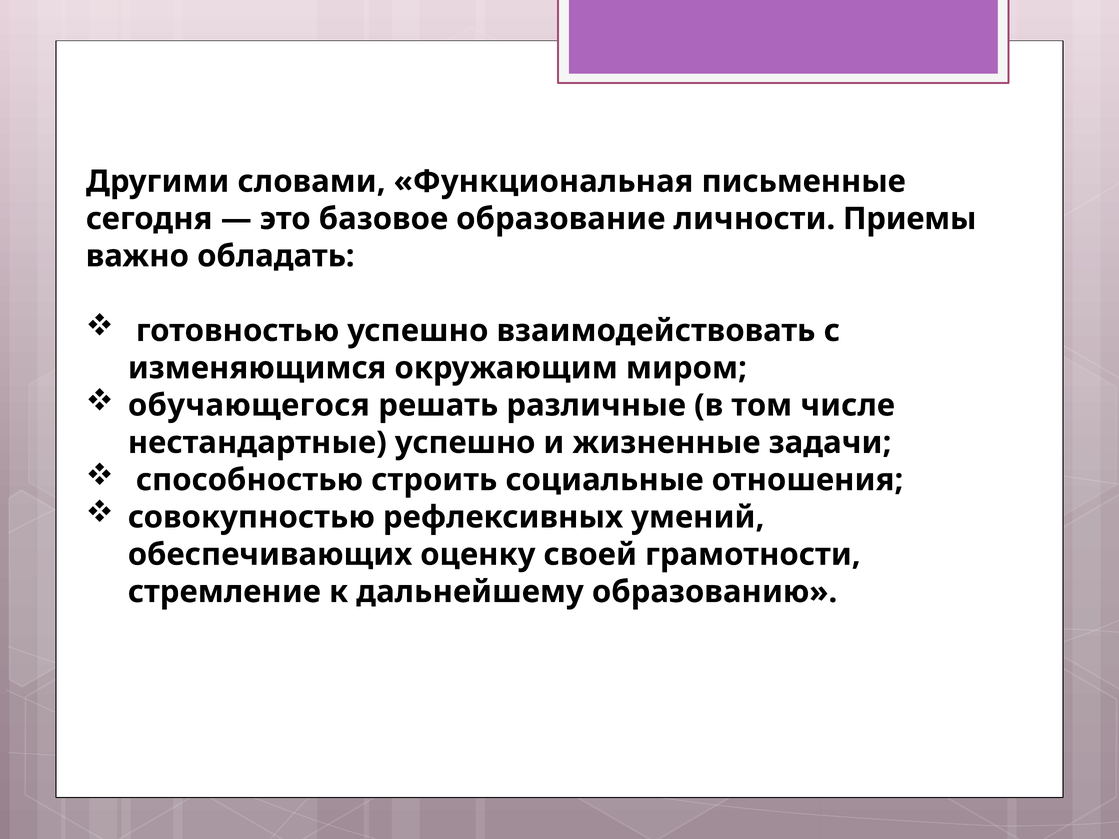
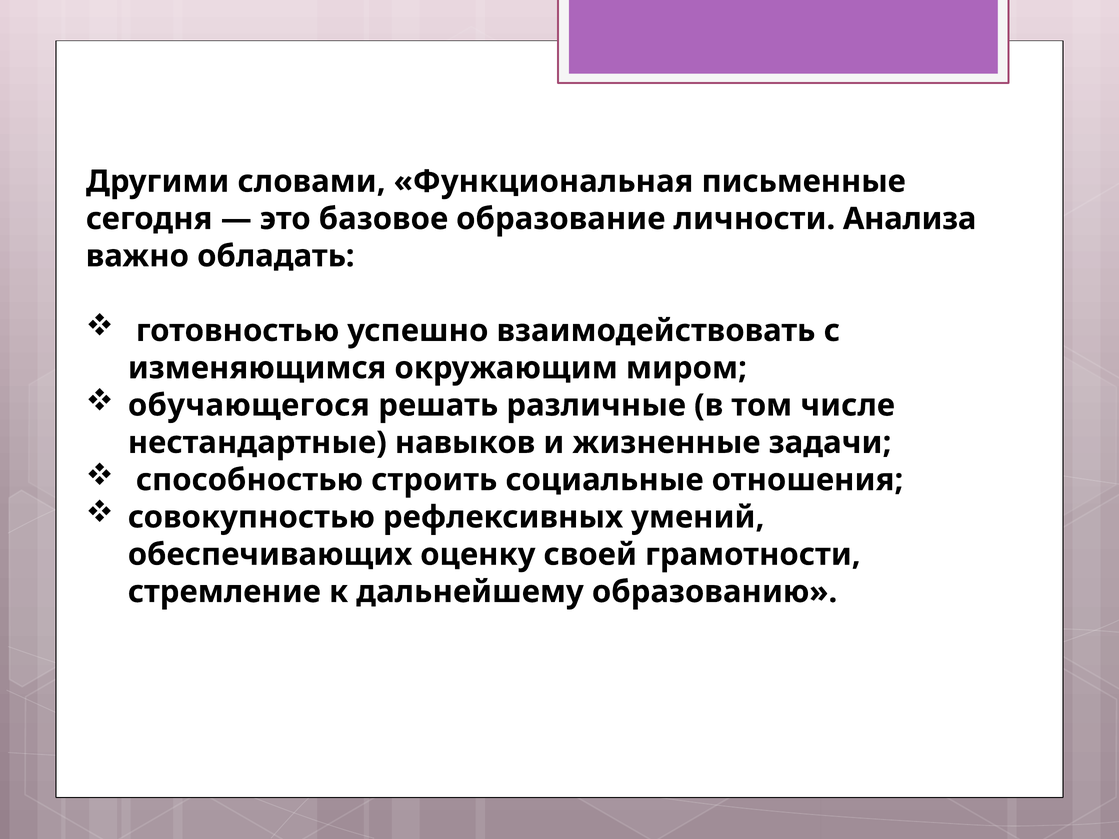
Приемы: Приемы -> Анализа (910, 219)
нестандартные успешно: успешно -> навыков (465, 443)
